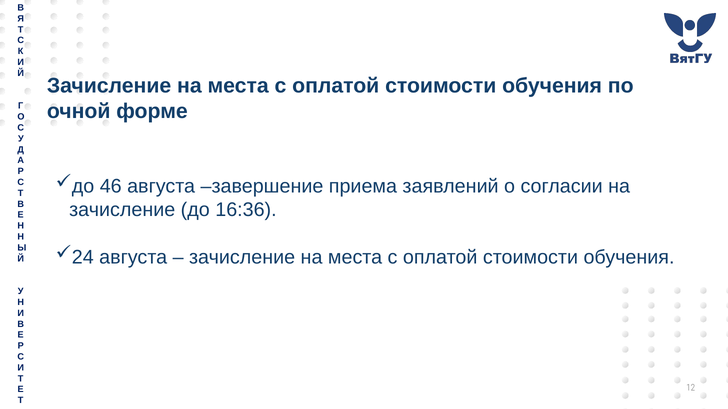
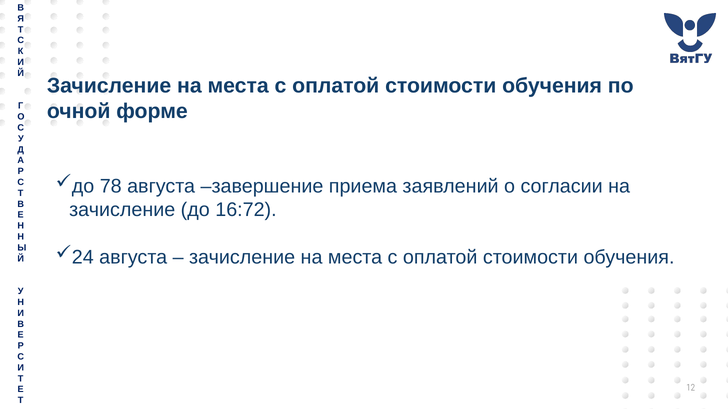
46: 46 -> 78 (111, 186)
16:36: 16:36 -> 16:72 (246, 210)
